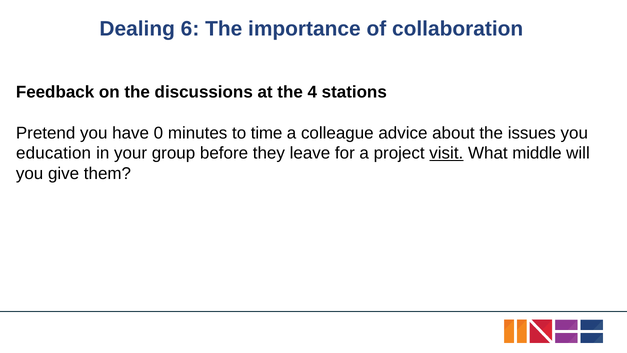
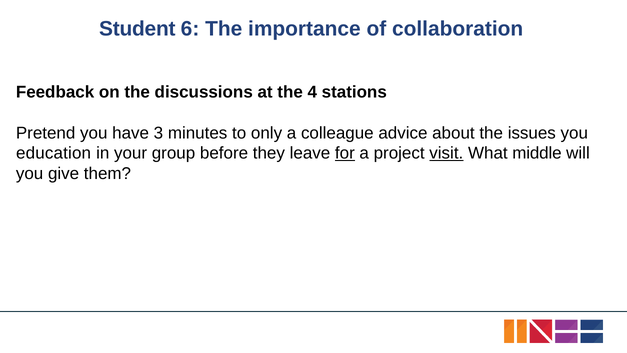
Dealing: Dealing -> Student (137, 29)
0: 0 -> 3 (158, 133)
time: time -> only (267, 133)
for underline: none -> present (345, 153)
